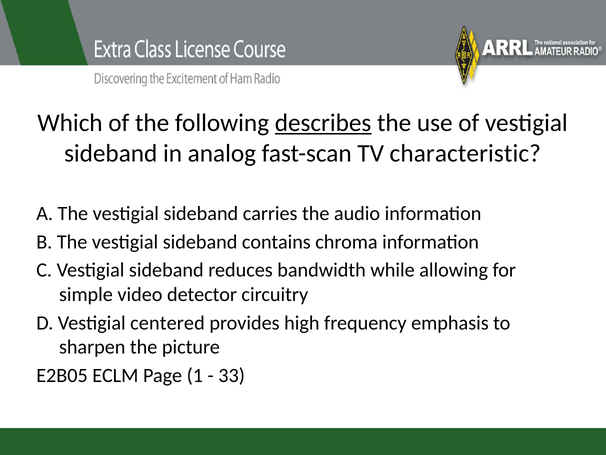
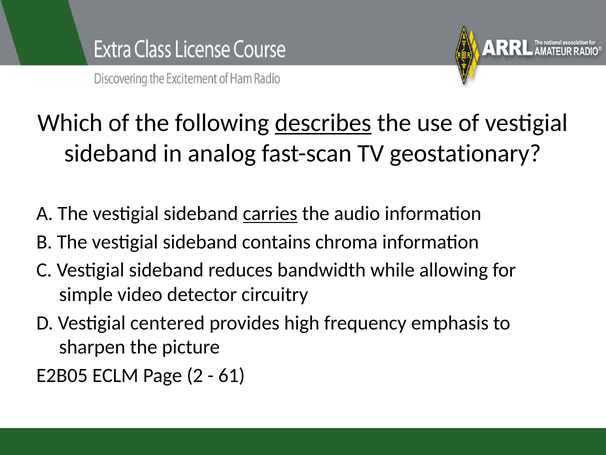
characteristic: characteristic -> geostationary (465, 153)
carries underline: none -> present (270, 213)
1: 1 -> 2 (195, 375)
33: 33 -> 61 (232, 375)
